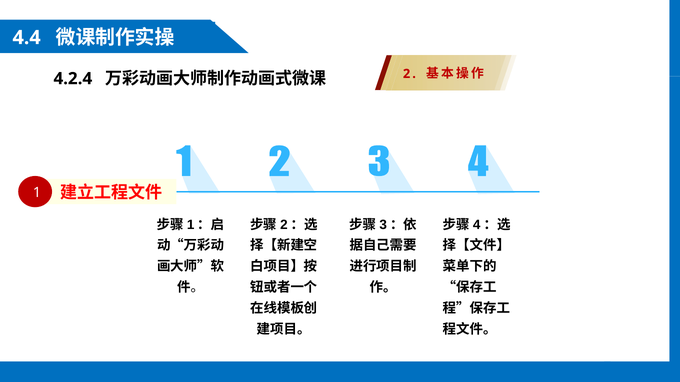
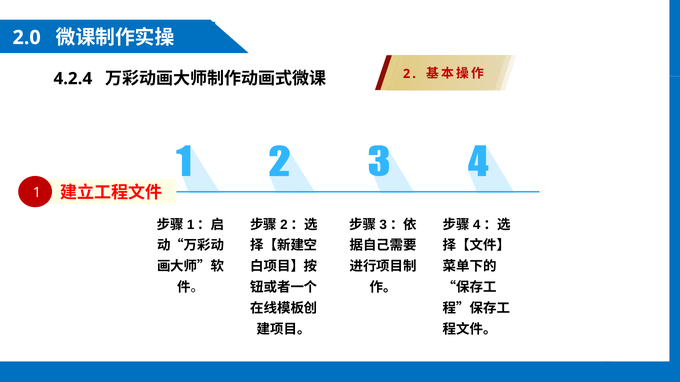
4.4: 4.4 -> 2.0 (27, 38)
